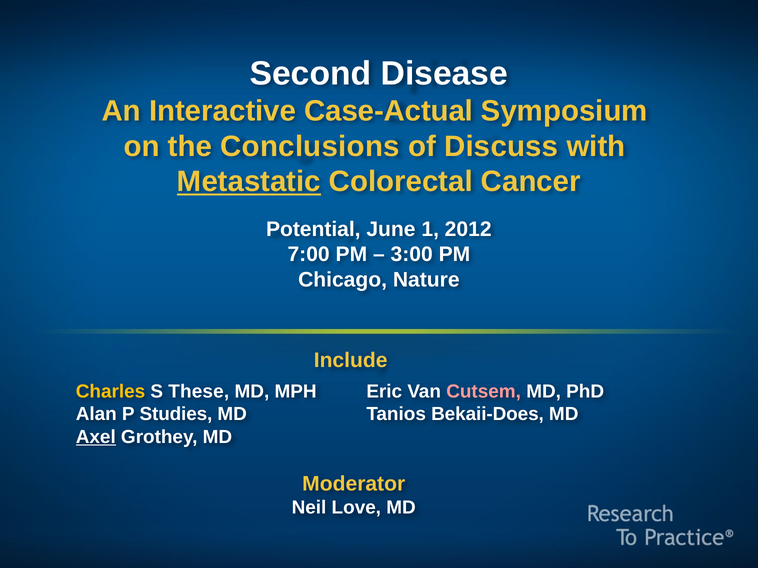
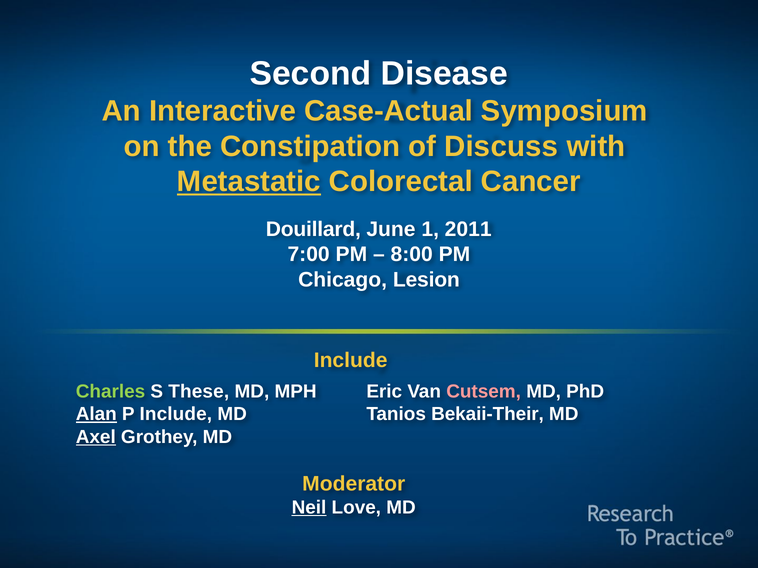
Conclusions: Conclusions -> Constipation (310, 146)
Potential: Potential -> Douillard (313, 229)
2012: 2012 -> 2011 (468, 229)
3:00: 3:00 -> 8:00 (412, 255)
Nature: Nature -> Lesion (426, 280)
Charles colour: yellow -> light green (110, 392)
Alan underline: none -> present (96, 414)
P Studies: Studies -> Include (176, 414)
Bekaii-Does: Bekaii-Does -> Bekaii-Their (487, 414)
Neil underline: none -> present (309, 508)
